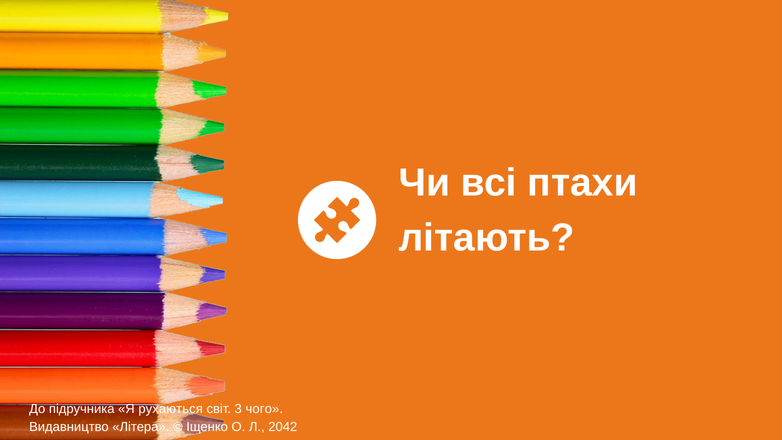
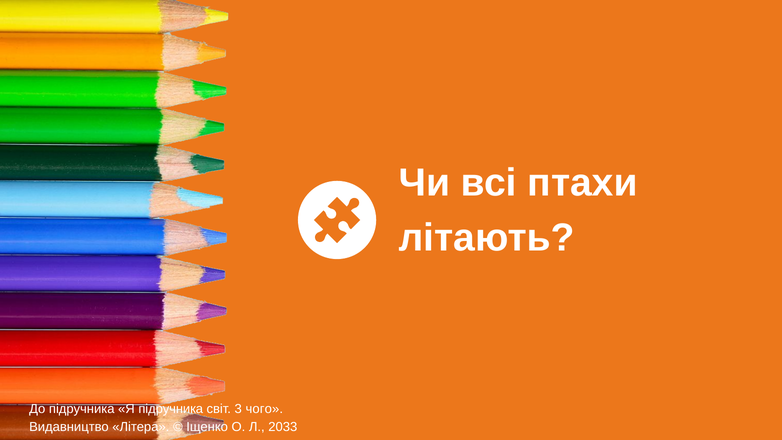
Я рухаються: рухаються -> підручника (171, 409)
2042: 2042 -> 2033 (283, 427)
